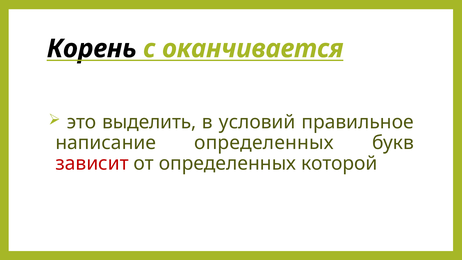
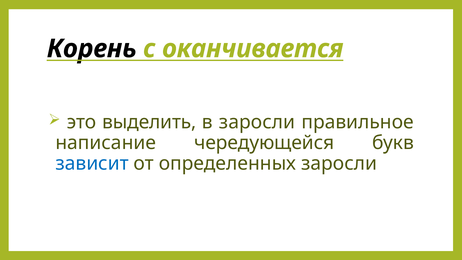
в условий: условий -> заросли (257, 122)
написание определенных: определенных -> чередующейся (264, 143)
зависит colour: red -> blue (92, 164)
определенных которой: которой -> заросли (339, 164)
